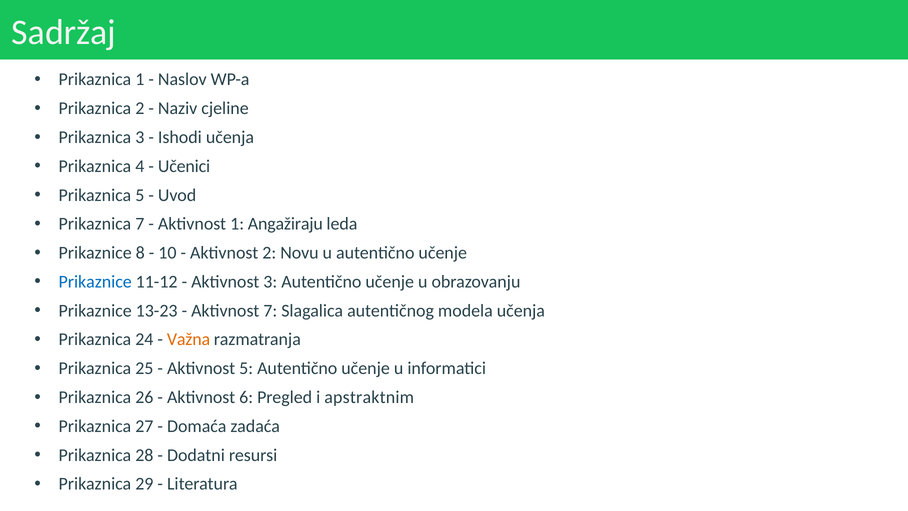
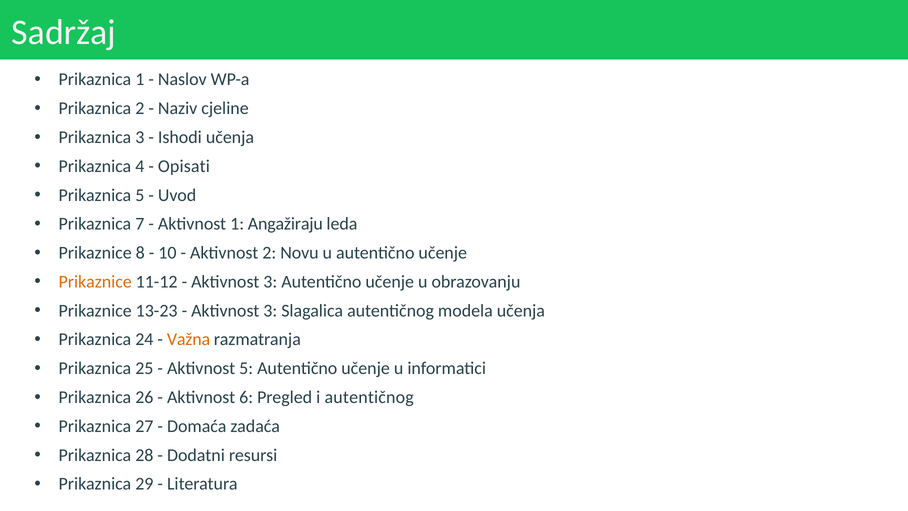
Učenici: Učenici -> Opisati (184, 166)
Prikaznice colour: blue -> orange (95, 282)
7: 7 -> 3 (270, 311)
i apstraktnim: apstraktnim -> autentičnog (369, 397)
